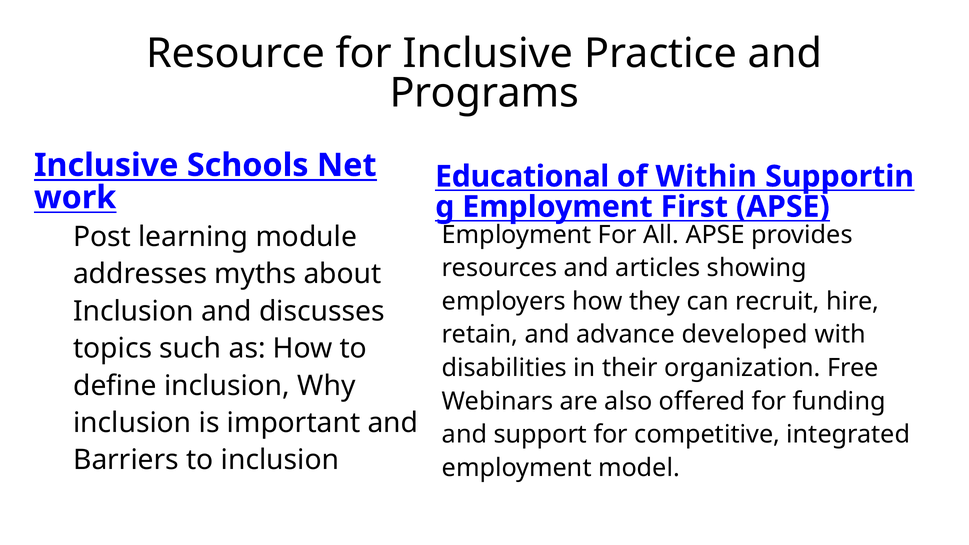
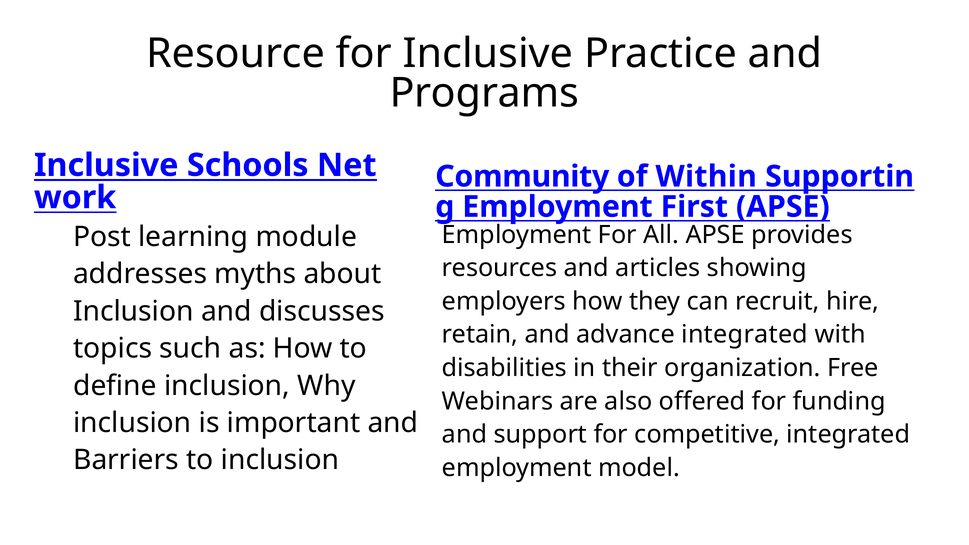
Educational: Educational -> Community (522, 177)
advance developed: developed -> integrated (745, 335)
